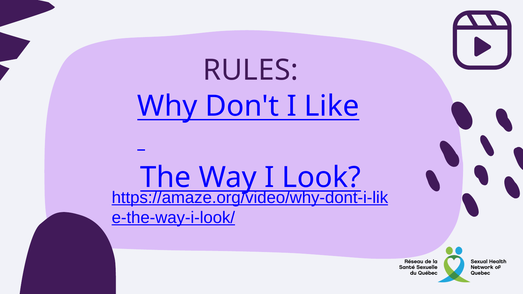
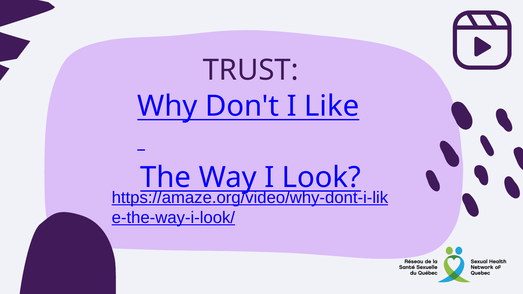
RULES: RULES -> TRUST (251, 70)
